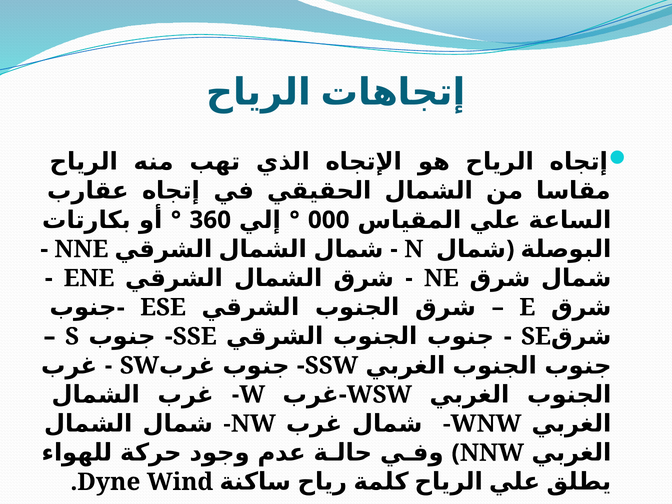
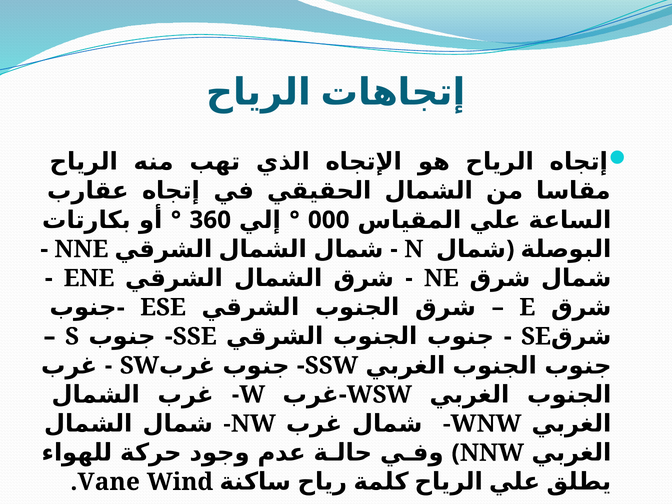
Dyne: Dyne -> Vane (109, 482)
